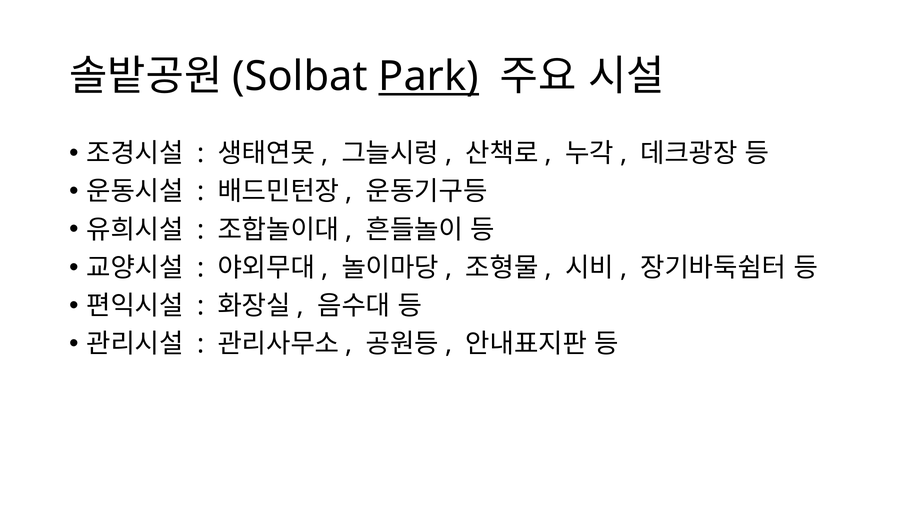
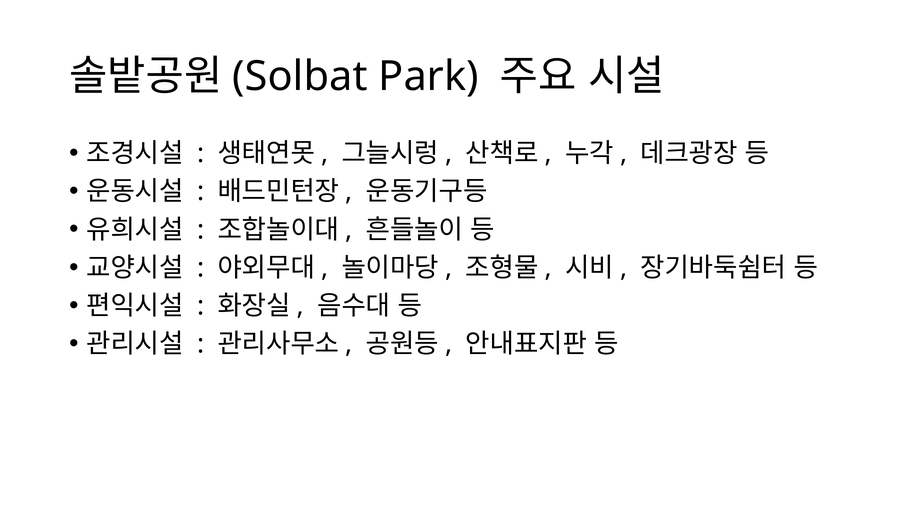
Park underline: present -> none (429, 76)
